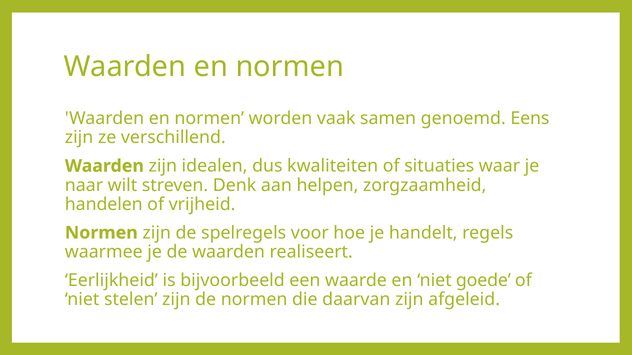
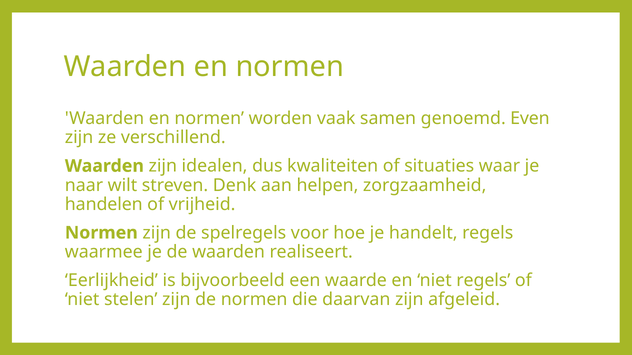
Eens: Eens -> Even (530, 119)
niet goede: goede -> regels (483, 281)
